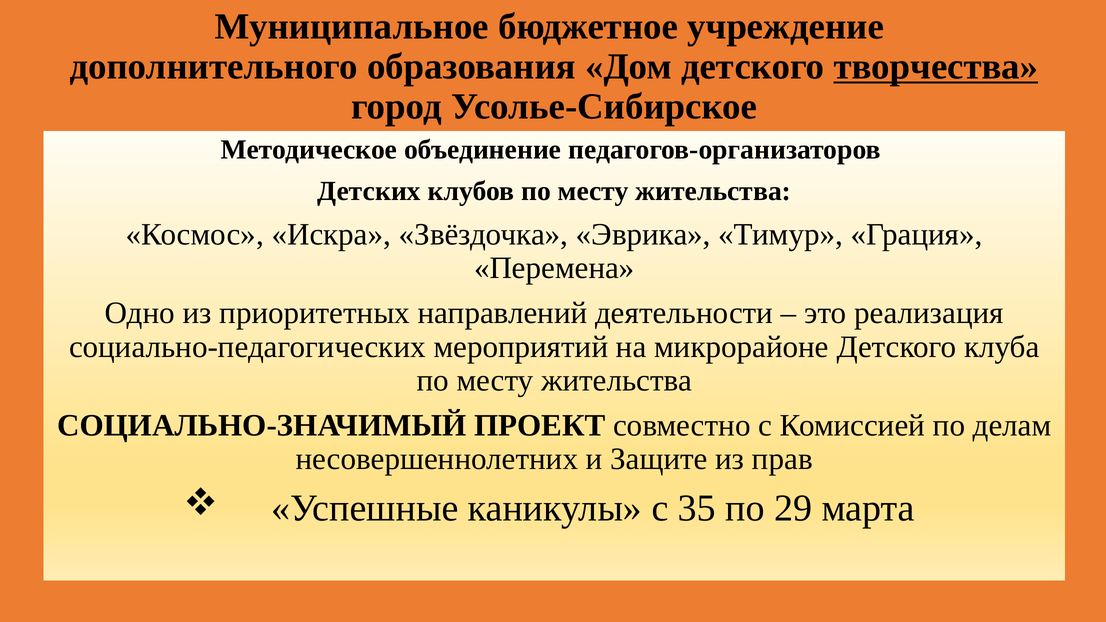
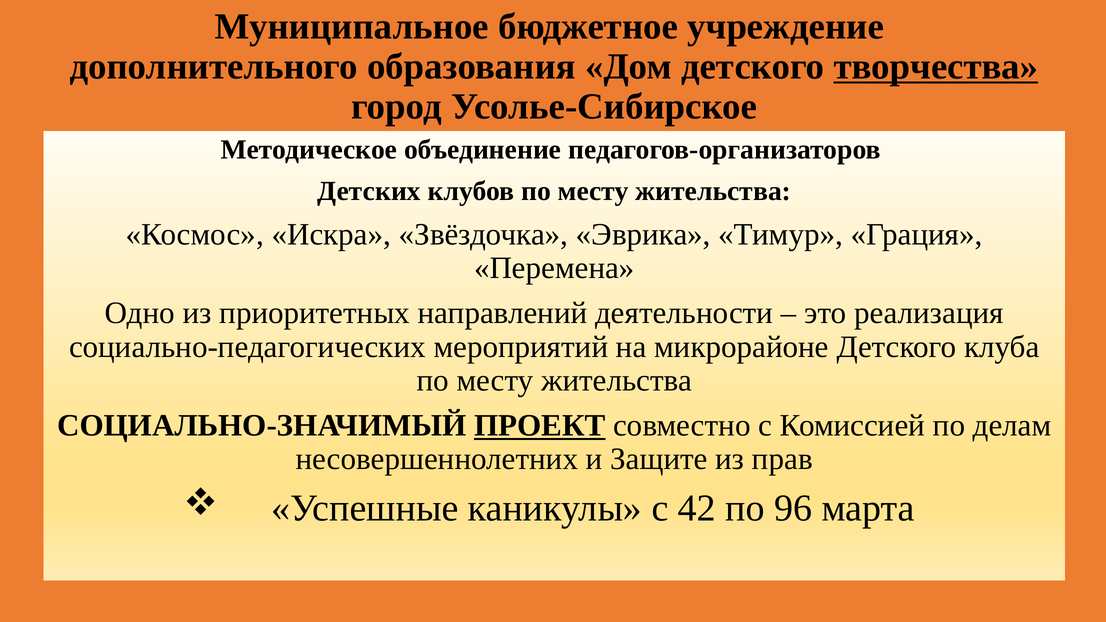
ПРОЕКТ underline: none -> present (540, 426)
35: 35 -> 42 (697, 508)
29: 29 -> 96 (793, 508)
